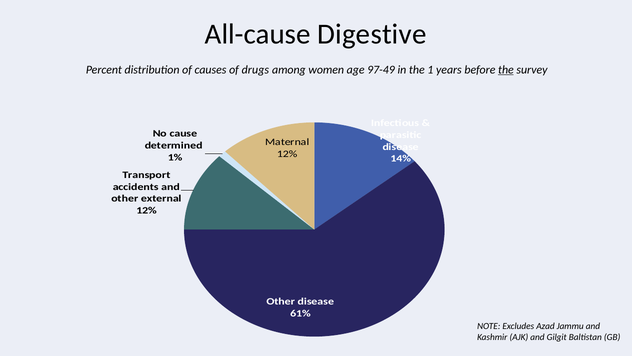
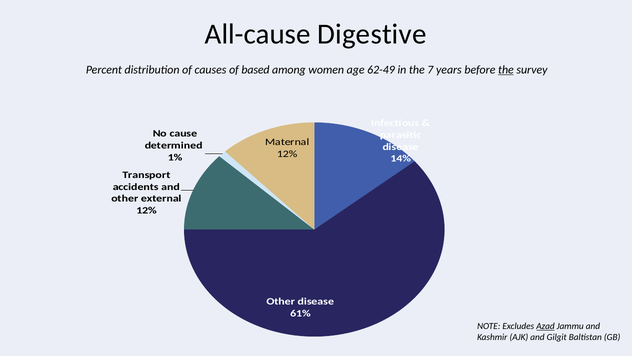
drugs: drugs -> based (255, 70)
97-49: 97-49 -> 62-49 (381, 70)
1: 1 -> 7 (430, 70)
Azad underline: none -> present (545, 326)
